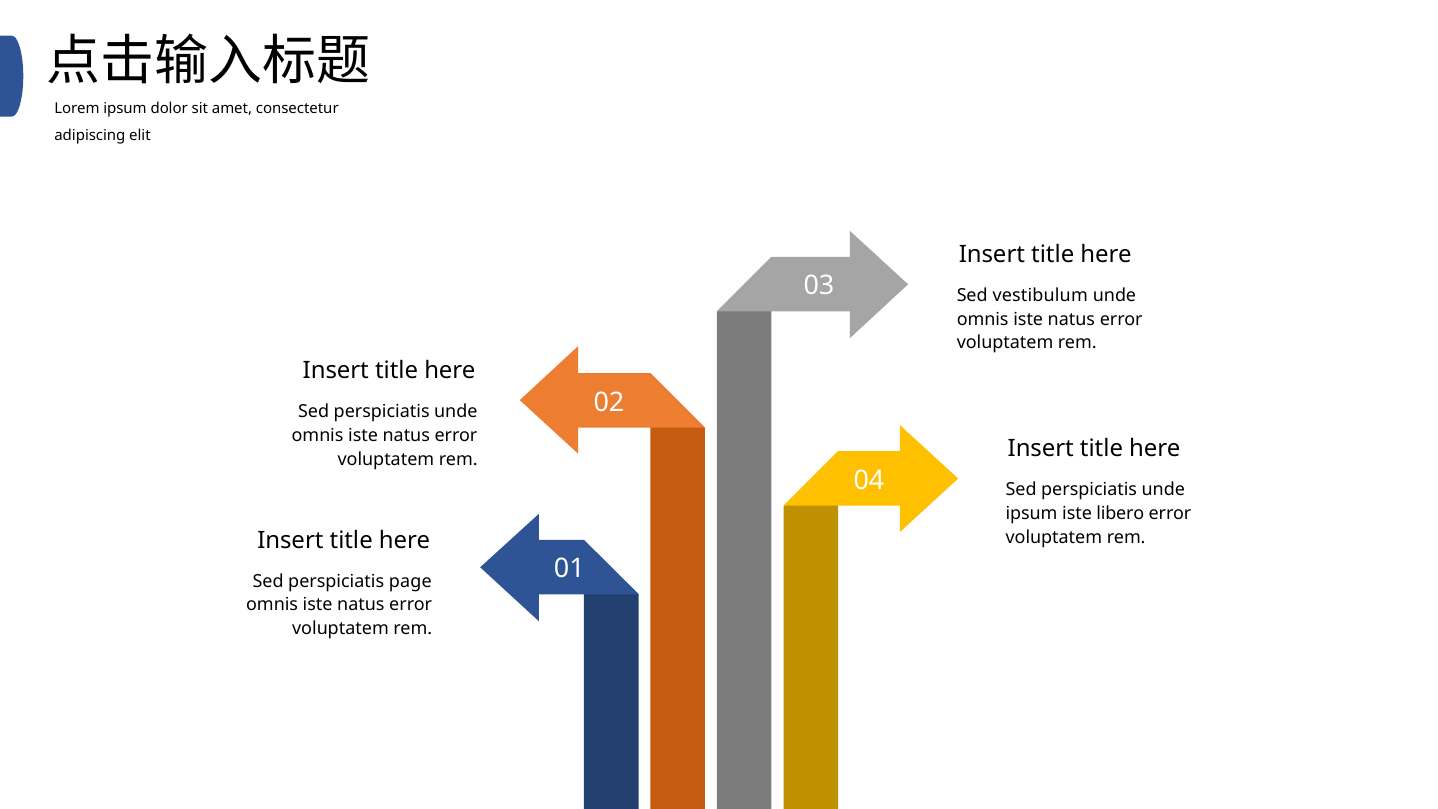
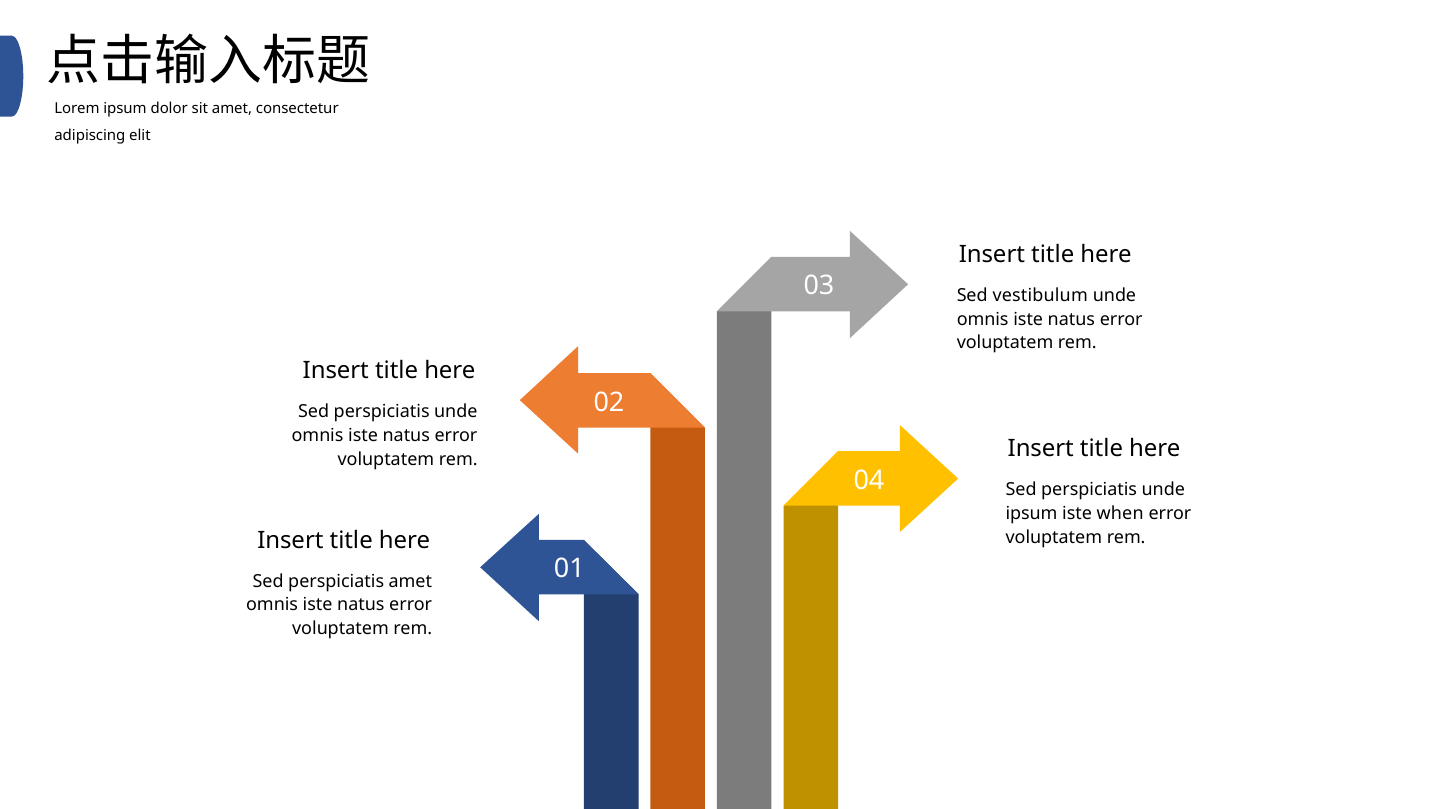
libero: libero -> when (1120, 513)
perspiciatis page: page -> amet (410, 581)
